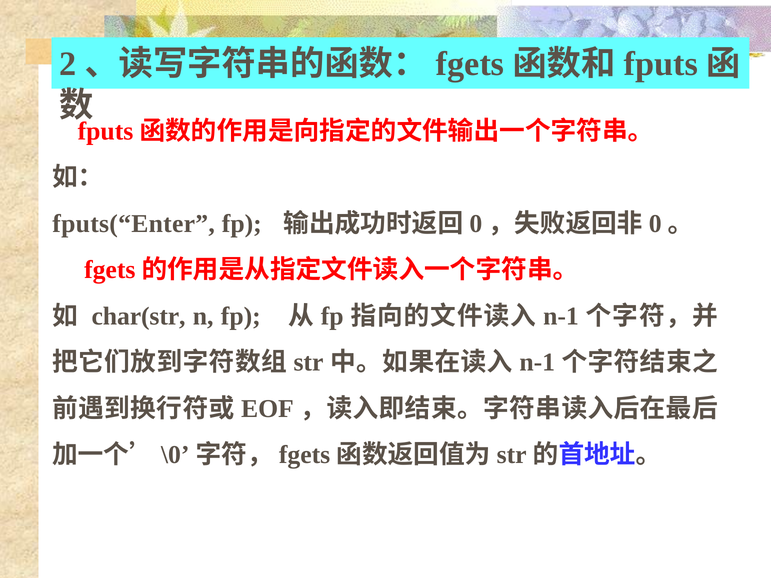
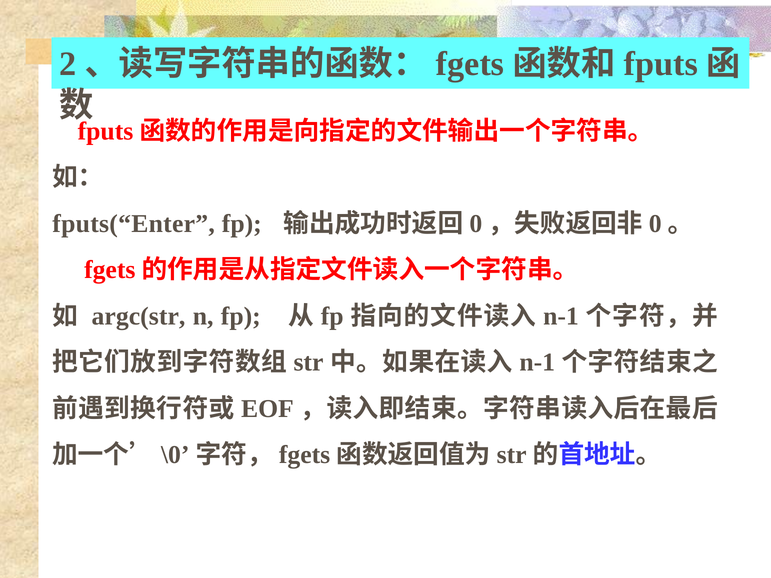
char(str: char(str -> argc(str (138, 316)
